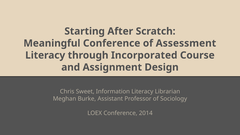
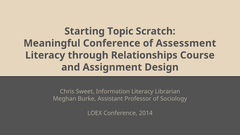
After: After -> Topic (120, 31)
Incorporated: Incorporated -> Relationships (144, 55)
